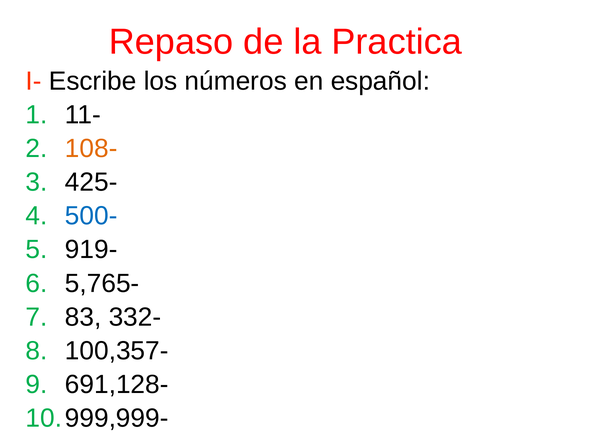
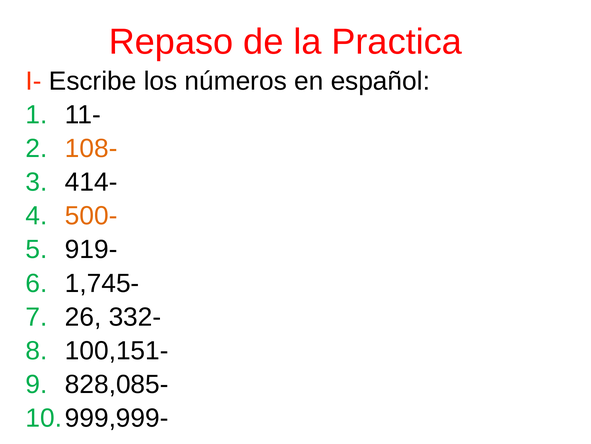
425-: 425- -> 414- (91, 182)
500- colour: blue -> orange (91, 216)
5,765-: 5,765- -> 1,745- (102, 283)
83: 83 -> 26 (83, 316)
100,357-: 100,357- -> 100,151- (117, 350)
691,128-: 691,128- -> 828,085- (117, 384)
